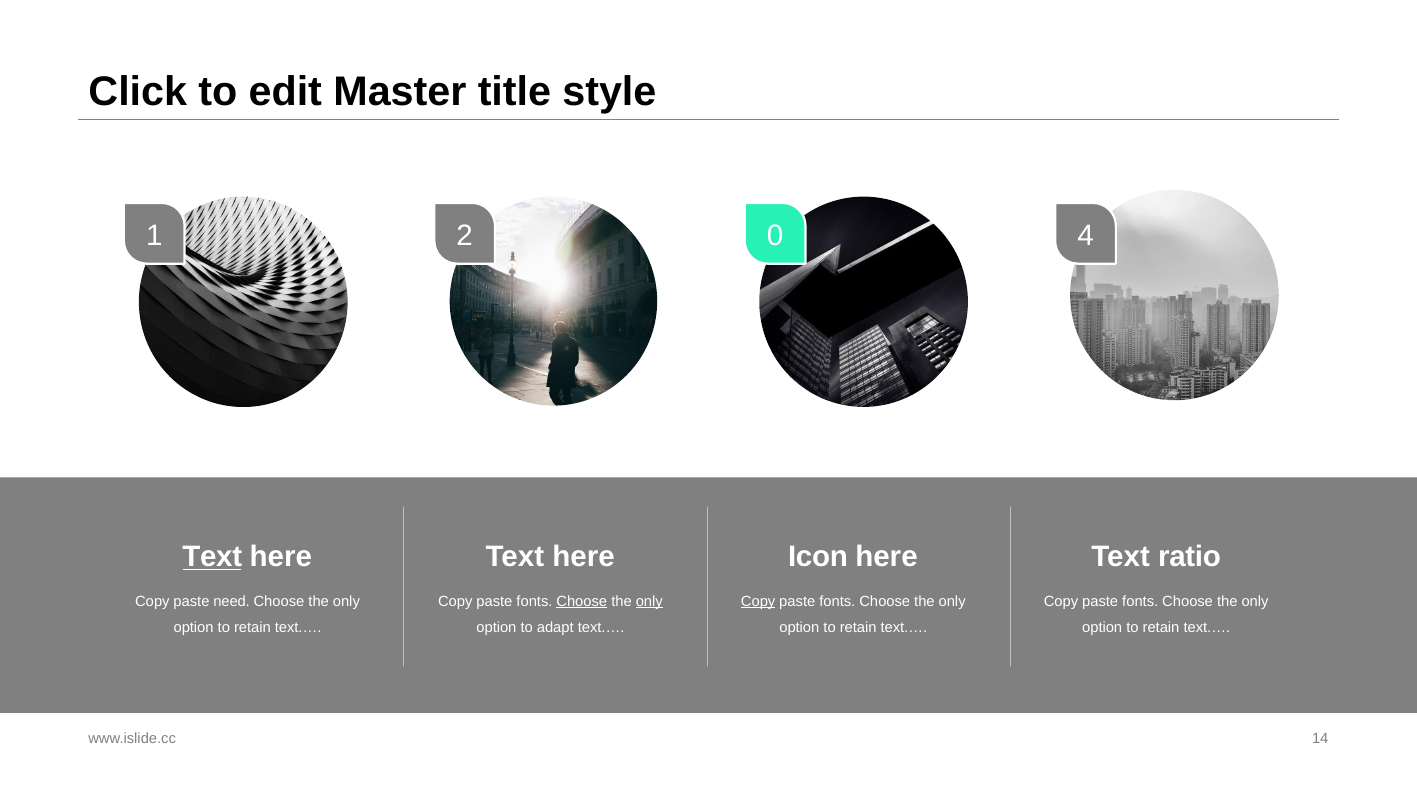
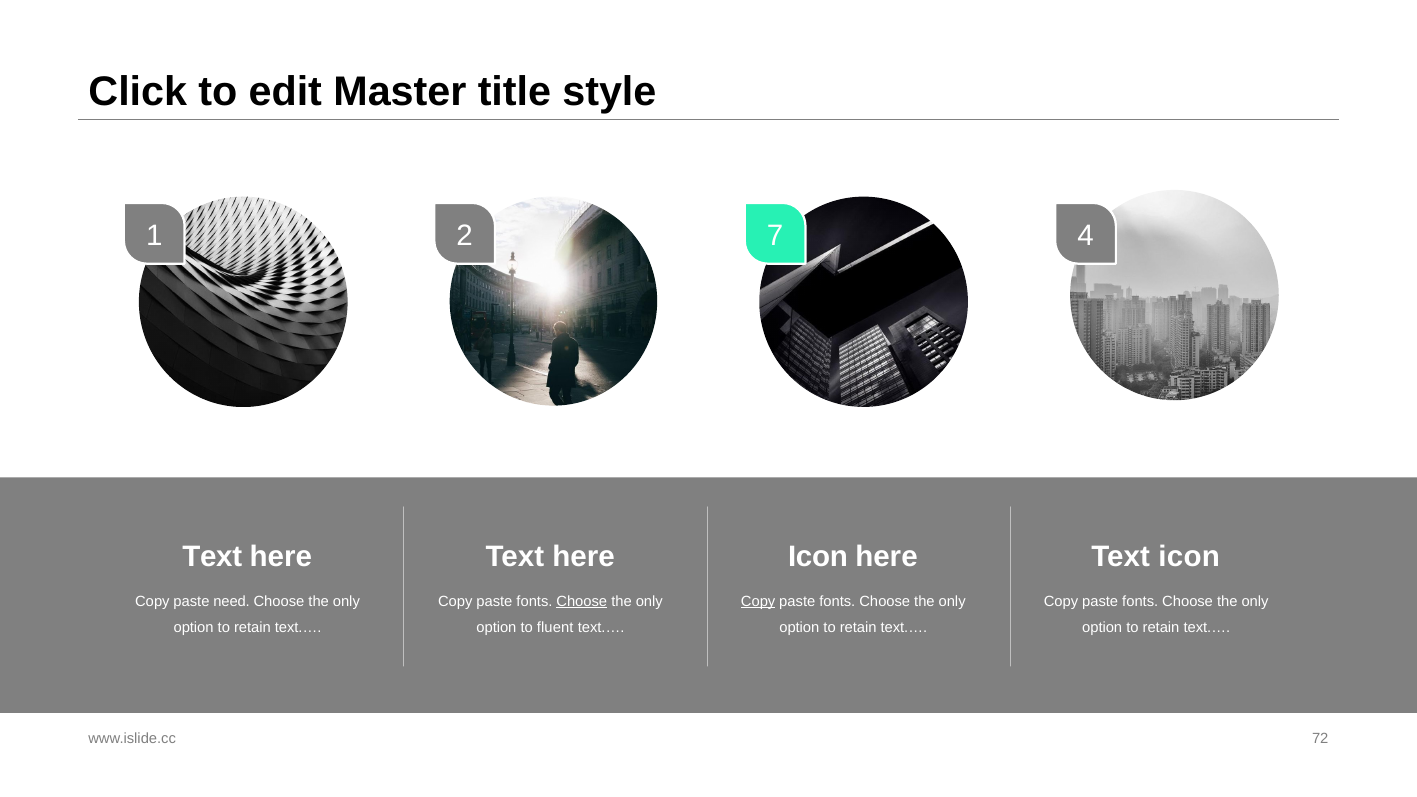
0: 0 -> 7 (775, 235)
Text underline: present -> none (212, 557)
Text ratio: ratio -> icon (1189, 557)
only underline: present -> none (649, 601)
adapt: adapt -> fluent (555, 628)
14: 14 -> 72 (1320, 738)
